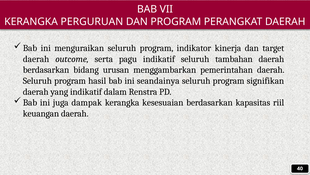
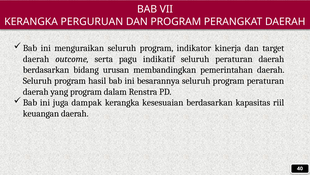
seluruh tambahan: tambahan -> peraturan (234, 59)
menggambarkan: menggambarkan -> membandingkan (165, 70)
seandainya: seandainya -> besarannya (158, 81)
program signifikan: signifikan -> peraturan (265, 81)
yang indikatif: indikatif -> program (86, 91)
